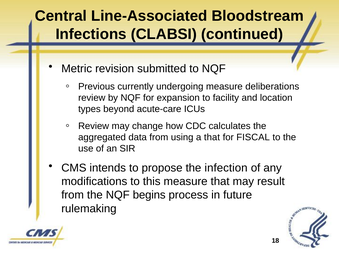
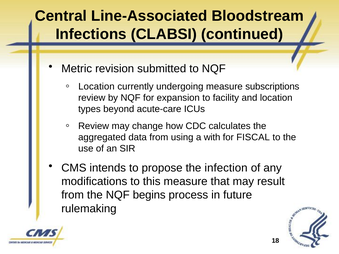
Previous: Previous -> Location (96, 87)
deliberations: deliberations -> subscriptions (272, 87)
a that: that -> with (212, 137)
